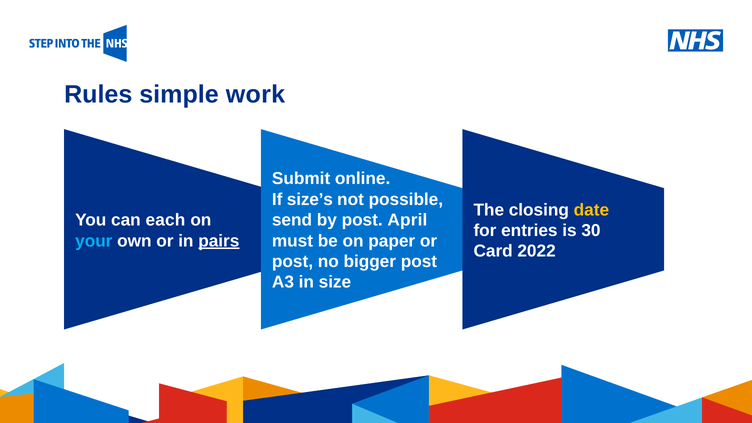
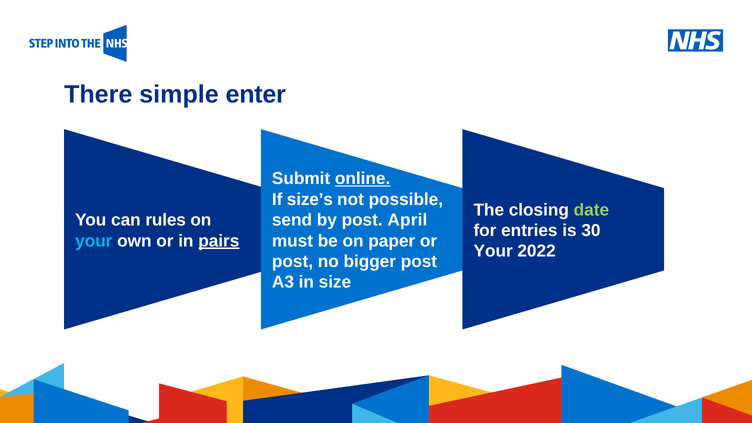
Rules: Rules -> There (98, 95)
work: work -> enter (256, 95)
online underline: none -> present (363, 179)
date colour: yellow -> light green (591, 210)
each: each -> rules (166, 220)
Card: Card -> Your (493, 251)
